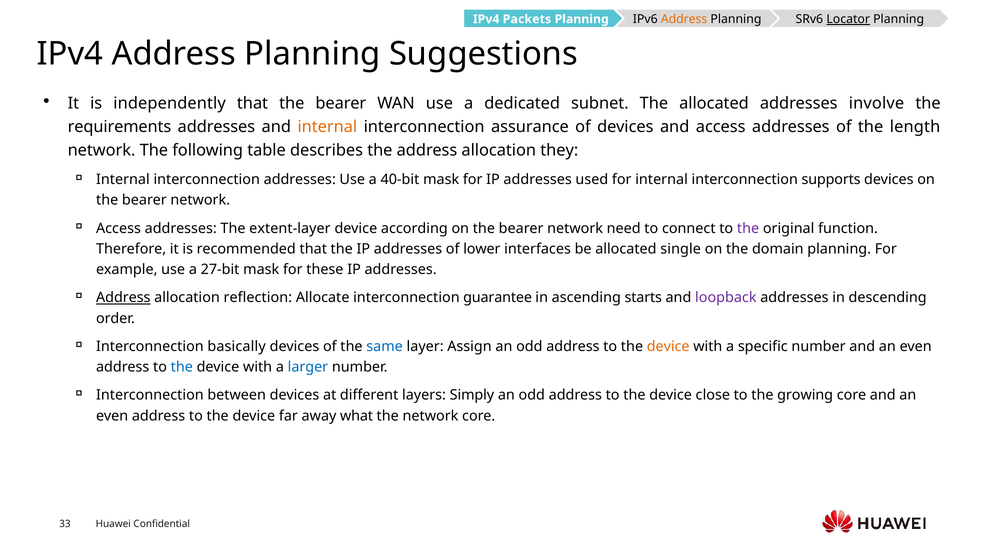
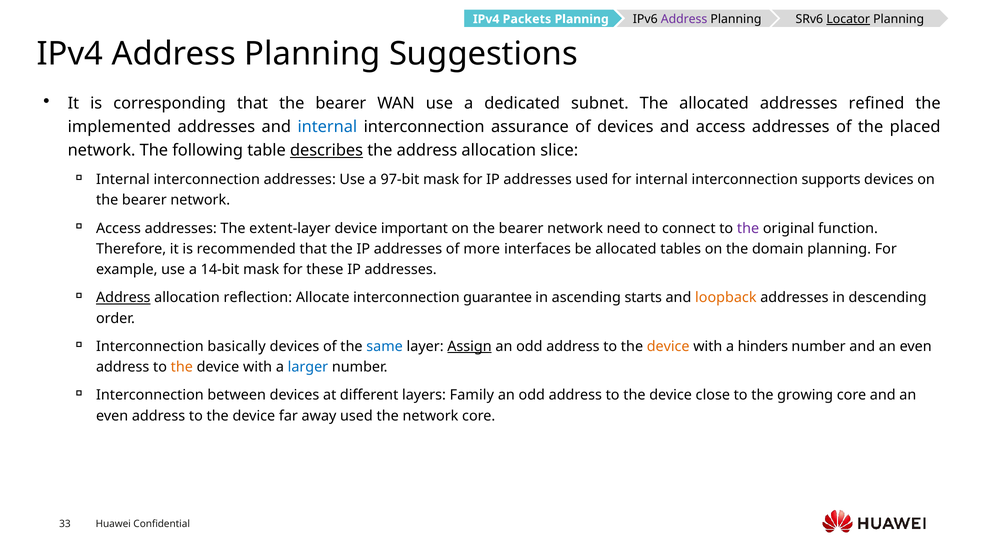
Address colour: orange -> purple (684, 19)
independently: independently -> corresponding (170, 103)
involve: involve -> refined (876, 103)
requirements: requirements -> implemented (119, 127)
internal colour: orange -> blue (327, 127)
length: length -> placed (915, 127)
describes underline: none -> present (327, 150)
they: they -> slice (559, 150)
40-bit: 40-bit -> 97-bit (400, 179)
according: according -> important (414, 228)
lower: lower -> more (482, 249)
single: single -> tables (681, 249)
27-bit: 27-bit -> 14-bit (220, 269)
loopback colour: purple -> orange (726, 297)
Assign underline: none -> present (469, 346)
specific: specific -> hinders (763, 346)
the colour: blue -> orange (182, 367)
Simply: Simply -> Family (472, 395)
away what: what -> used (356, 415)
